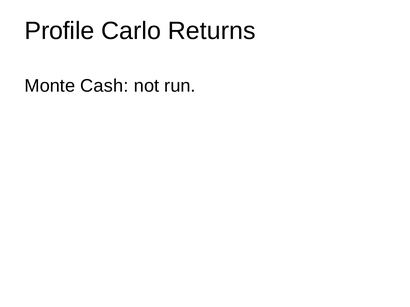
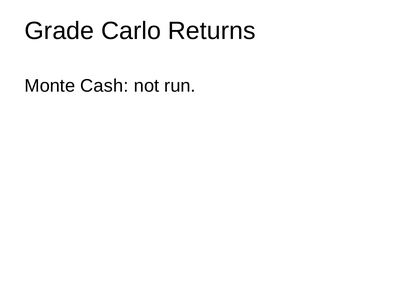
Profile: Profile -> Grade (59, 31)
